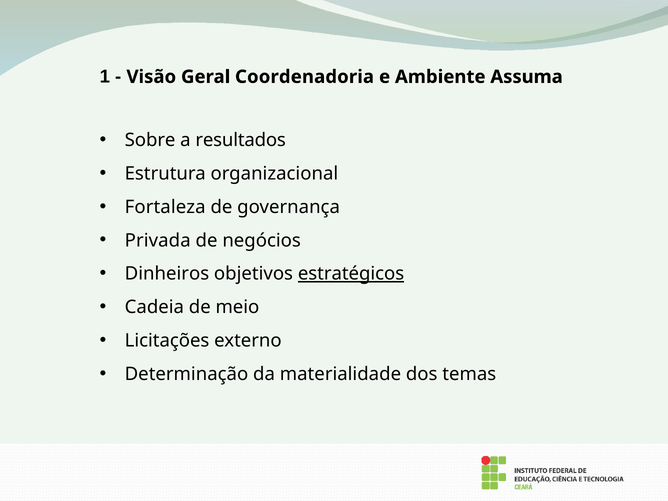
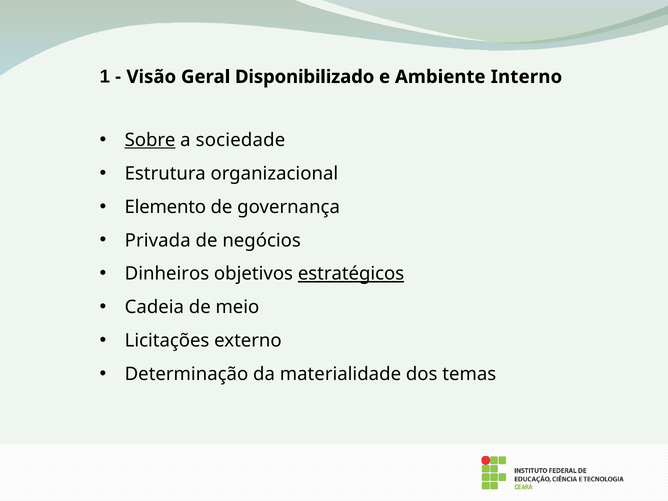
Coordenadoria: Coordenadoria -> Disponibilizado (305, 77)
Assuma: Assuma -> Interno (526, 77)
Sobre underline: none -> present (150, 140)
resultados: resultados -> sociedade (240, 140)
Fortaleza: Fortaleza -> Elemento (165, 207)
